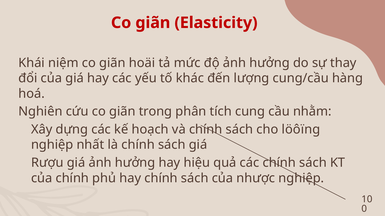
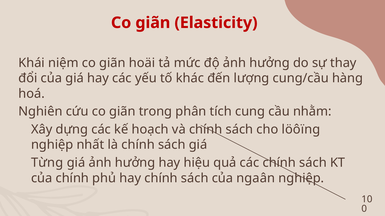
Rượu: Rượu -> Từng (47, 163)
nhược: nhược -> ngaân (256, 179)
